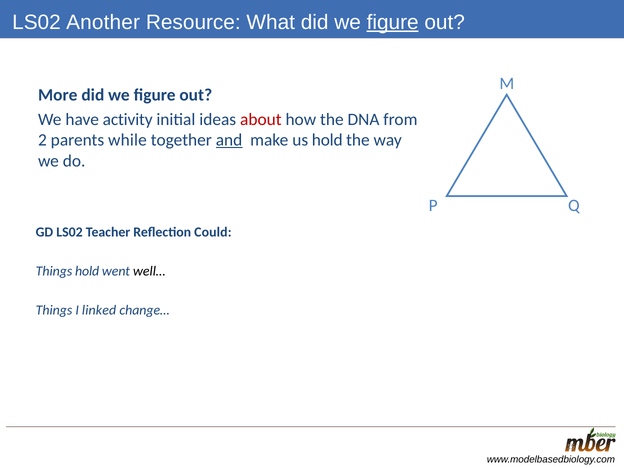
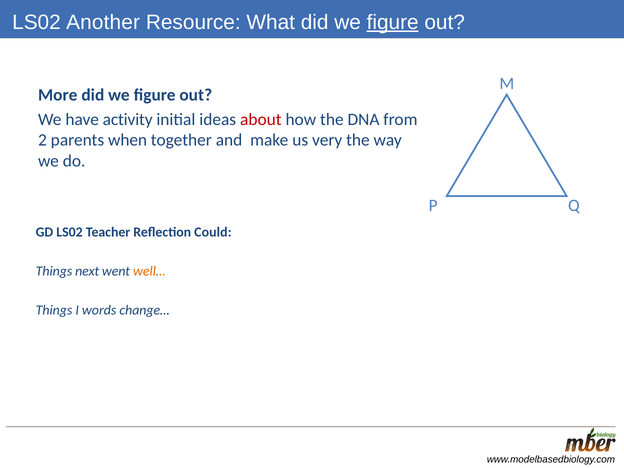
while: while -> when (128, 140)
and underline: present -> none (229, 140)
us hold: hold -> very (327, 140)
Things hold: hold -> next (87, 271)
well… colour: black -> orange (149, 271)
linked: linked -> words (99, 310)
